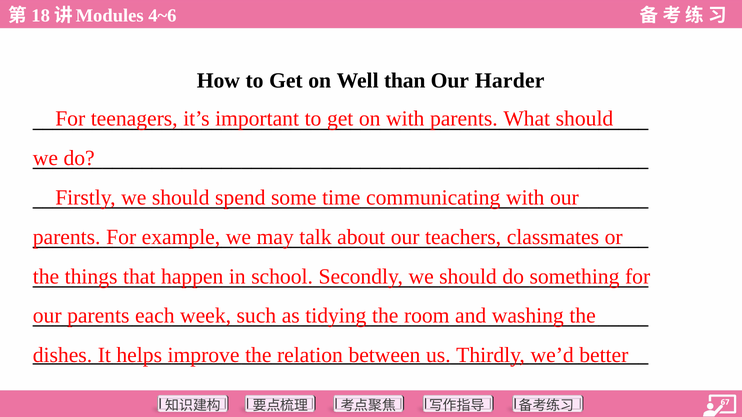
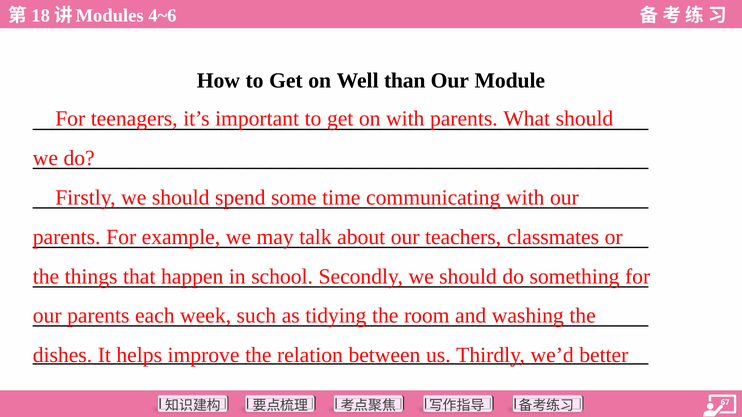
Harder: Harder -> Module (510, 81)
